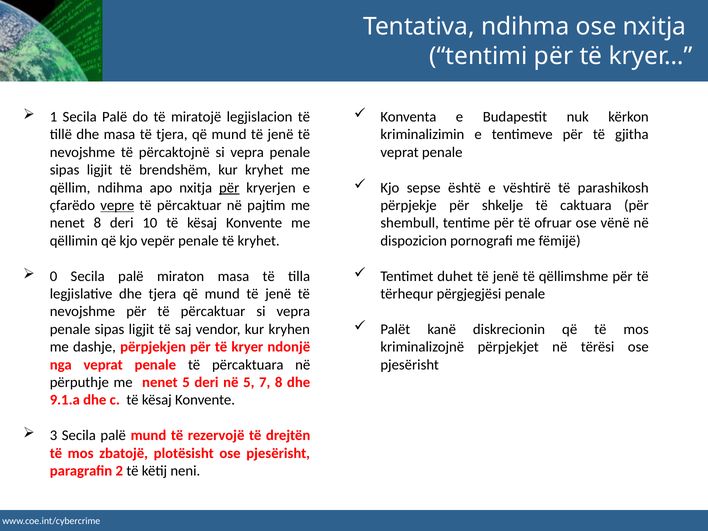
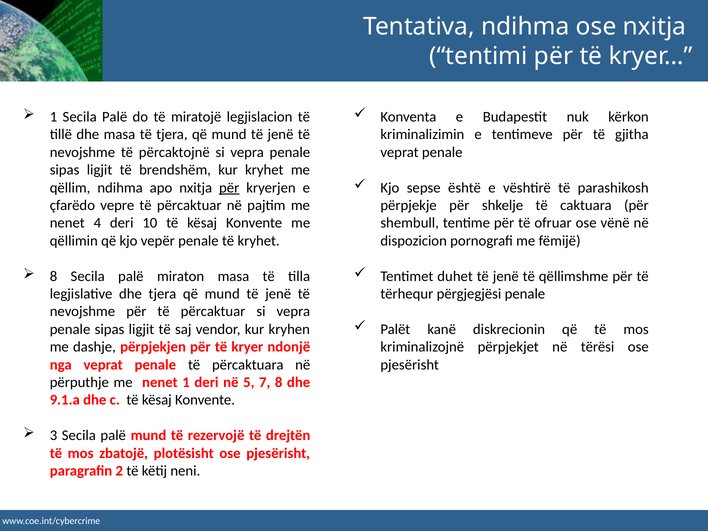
vepre underline: present -> none (117, 205)
nenet 8: 8 -> 4 (97, 223)
0: 0 -> 8 (54, 276)
nenet 5: 5 -> 1 (186, 382)
